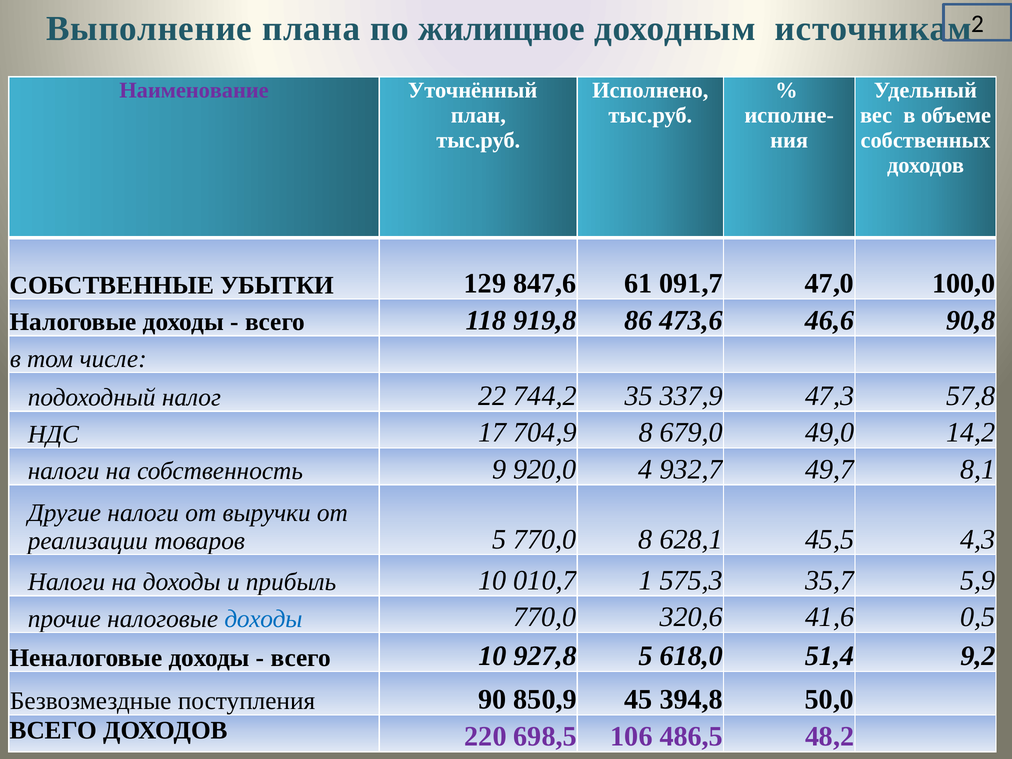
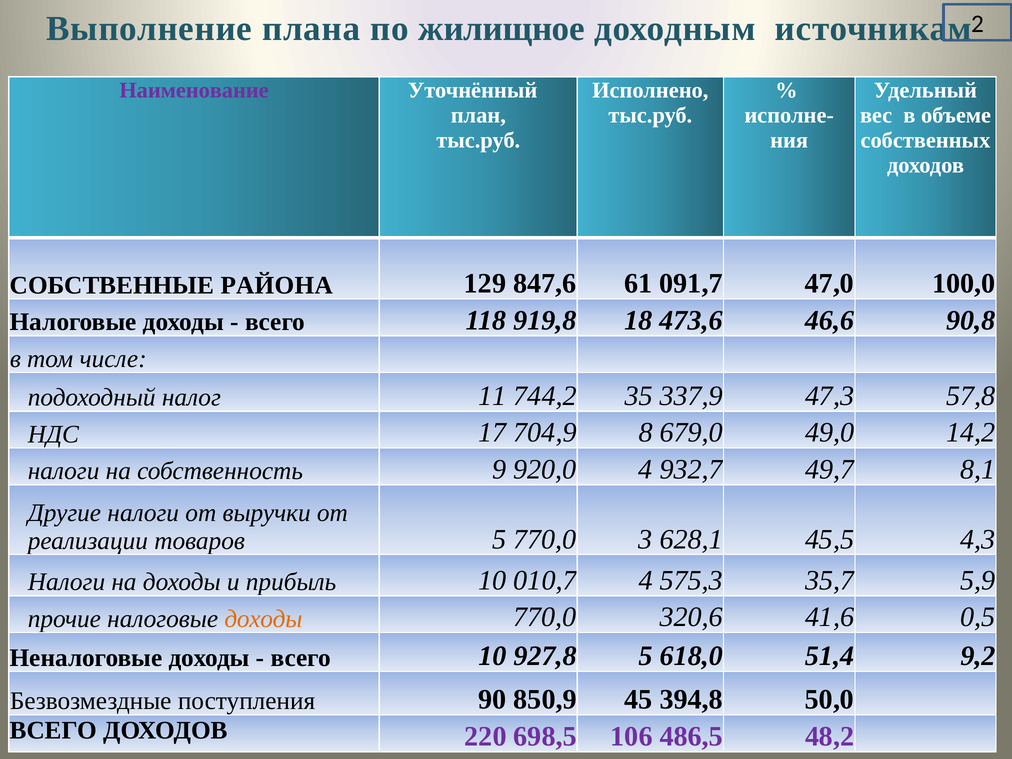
УБЫТКИ: УБЫТКИ -> РАЙОНА (277, 285)
86: 86 -> 18 (638, 320)
22: 22 -> 11 (492, 396)
770,0 8: 8 -> 3 (646, 539)
010,7 1: 1 -> 4 (646, 580)
доходы colour: blue -> orange (263, 619)
